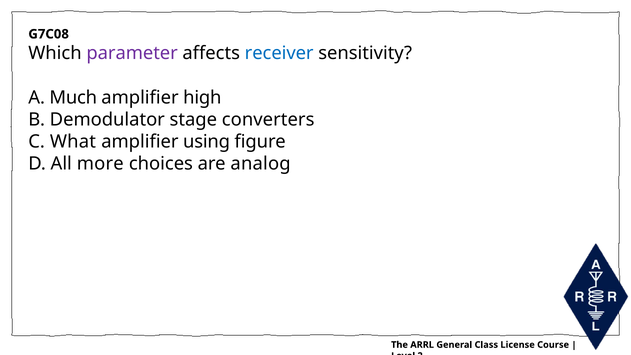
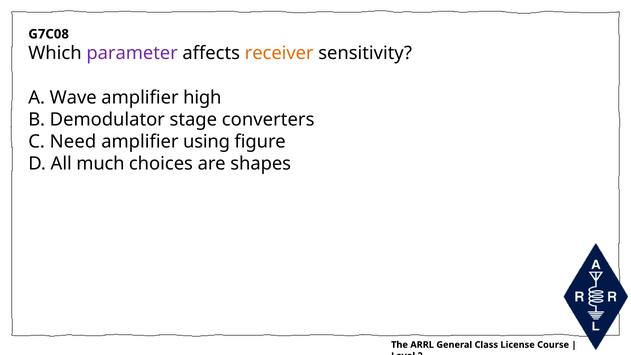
receiver colour: blue -> orange (279, 53)
Much: Much -> Wave (73, 98)
What: What -> Need (73, 142)
more: more -> much (100, 164)
analog: analog -> shapes (261, 164)
